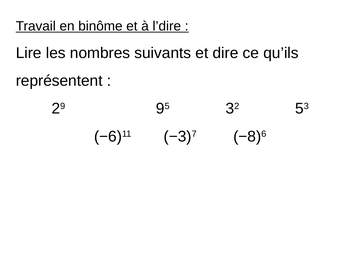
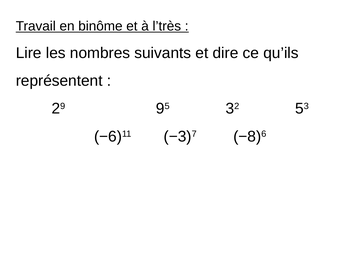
l’dire: l’dire -> l’très (167, 26)
